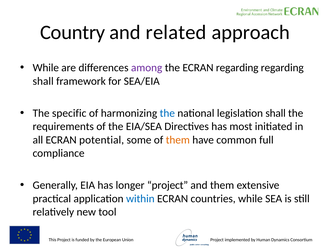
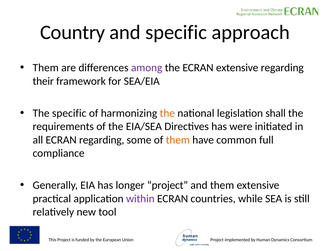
and related: related -> specific (176, 32)
While: While -> Them (46, 68)
ECRAN regarding: regarding -> extensive (237, 68)
shall: shall -> their (43, 81)
the colour: blue -> orange (167, 113)
most: most -> were (241, 127)
ECRAN potential: potential -> regarding (102, 140)
within colour: blue -> purple (140, 199)
